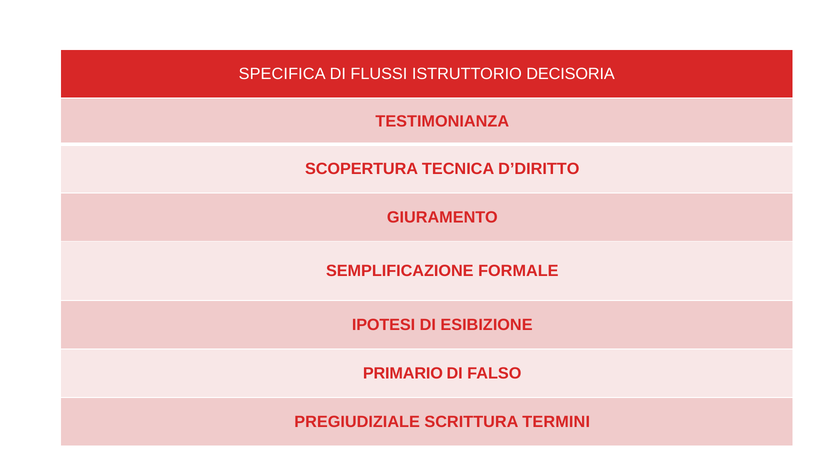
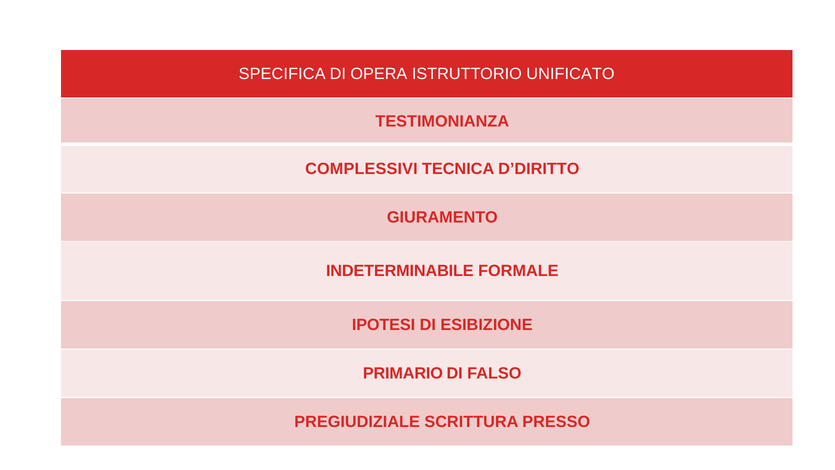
FLUSSI: FLUSSI -> OPERA (379, 74)
DECISORIA: DECISORIA -> UNIFICATO (570, 74)
SCOPERTURA: SCOPERTURA -> COMPLESSIVI (361, 169)
SEMPLIFICAZIONE: SEMPLIFICAZIONE -> INDETERMINABILE (400, 271)
TERMINI: TERMINI -> PRESSO (556, 422)
